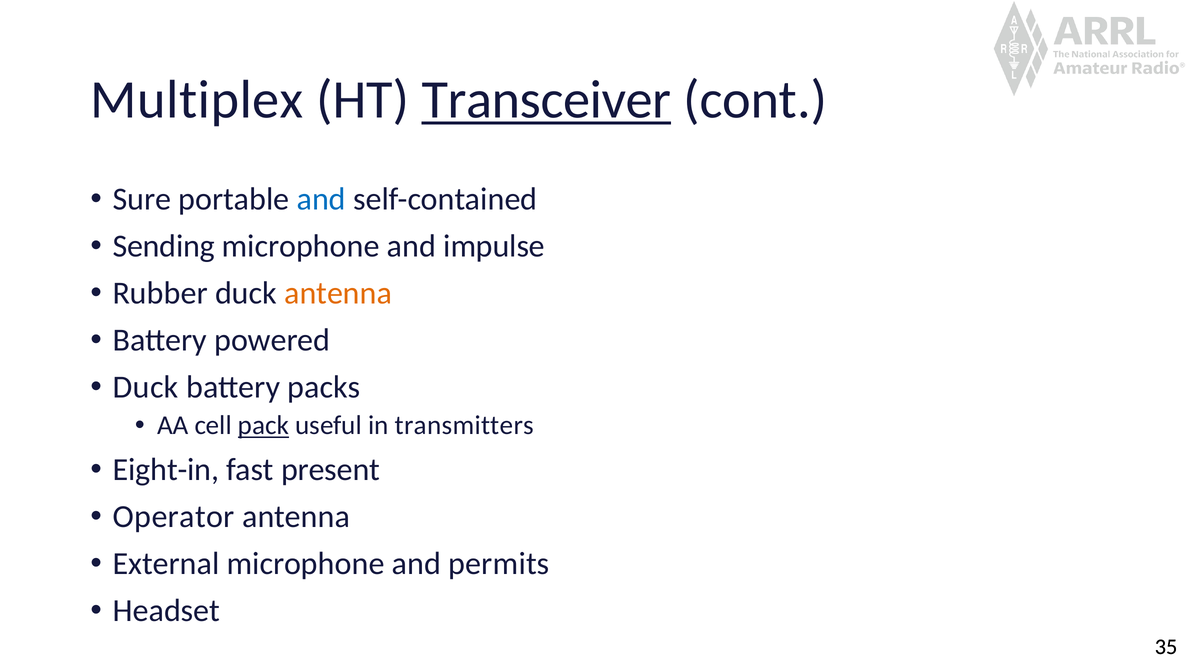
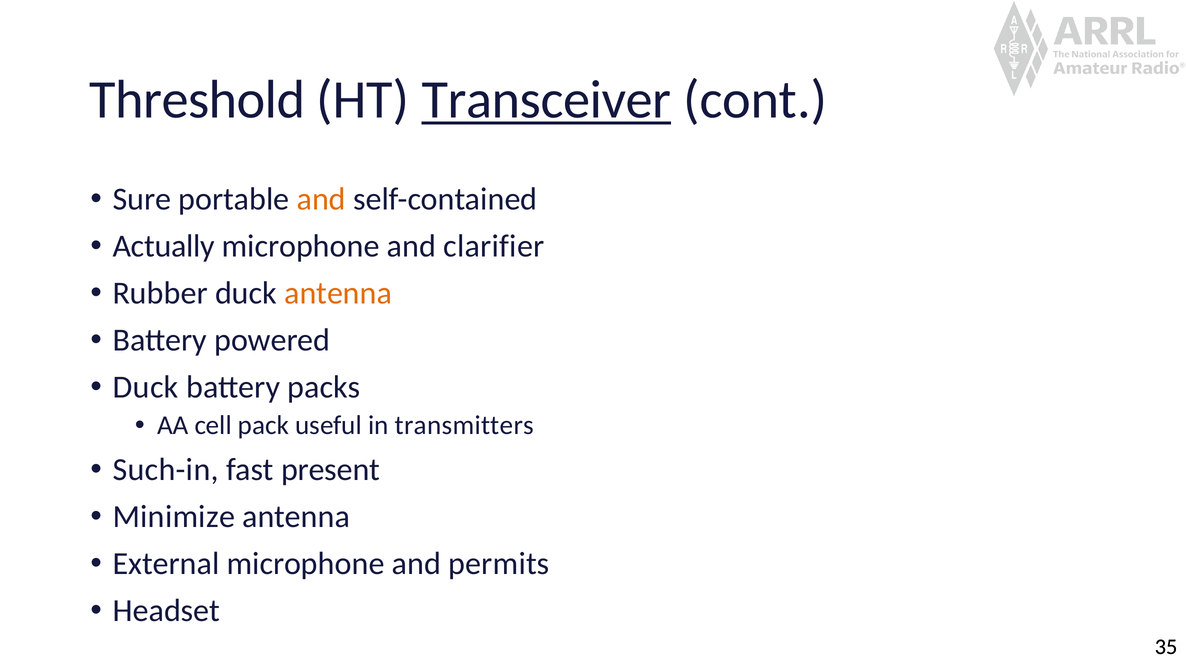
Multiplex: Multiplex -> Threshold (197, 100)
and colour: blue -> orange (321, 199)
Sending: Sending -> Actually (164, 246)
impulse: impulse -> clarifier (494, 246)
pack underline: present -> none (264, 425)
Eight-in: Eight-in -> Such-in (166, 470)
Operator: Operator -> Minimize (174, 517)
